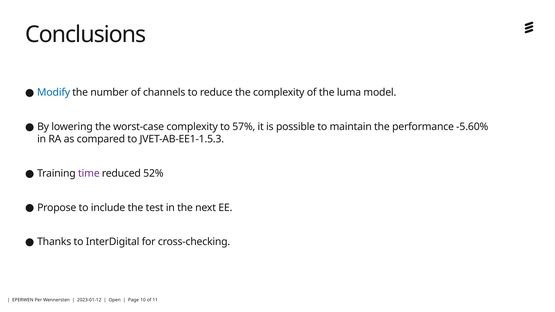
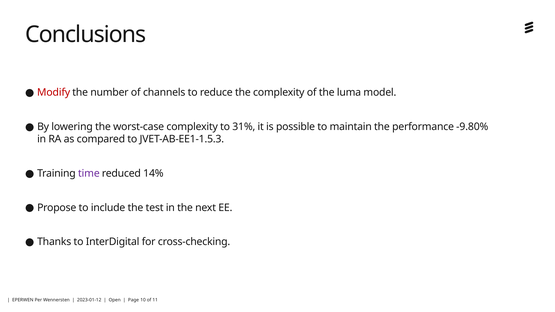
Modify colour: blue -> red (54, 93)
57%: 57% -> 31% (244, 127)
-5.60%: -5.60% -> -9.80% (472, 127)
52%: 52% -> 14% (153, 174)
